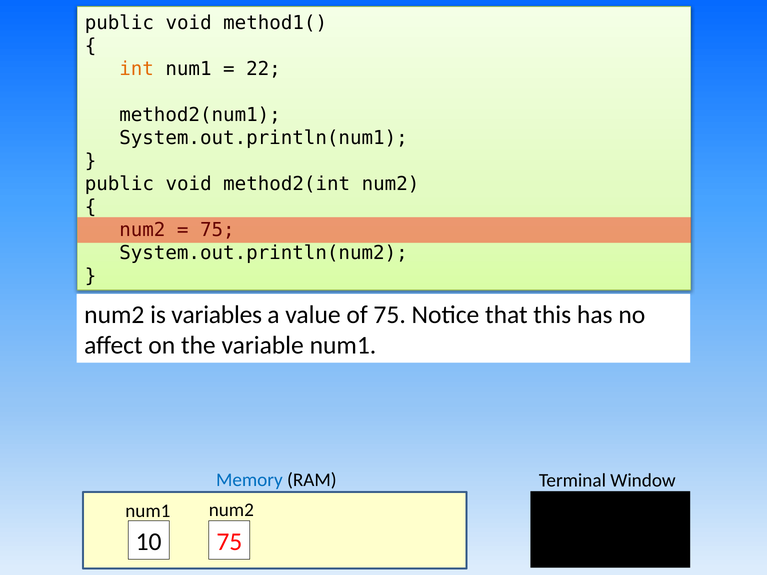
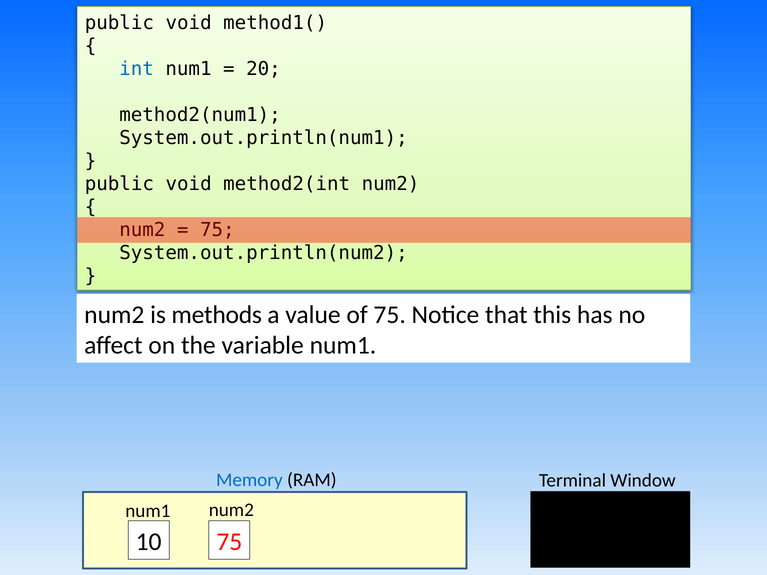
int colour: orange -> blue (137, 69)
22: 22 -> 20 (263, 69)
variables: variables -> methods (217, 315)
